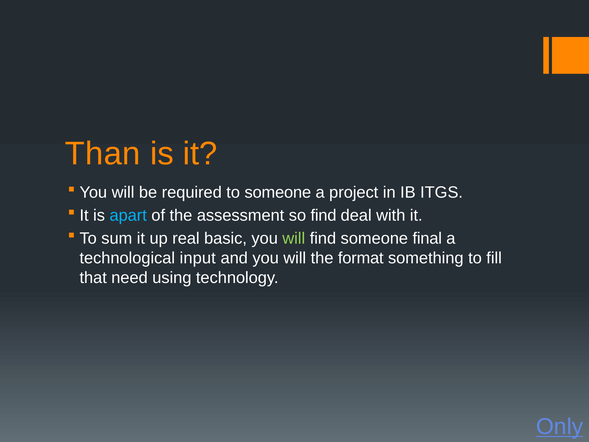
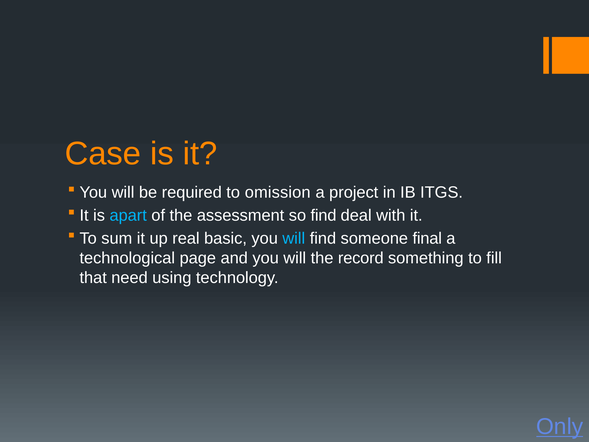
Than: Than -> Case (103, 154)
to someone: someone -> omission (278, 192)
will colour: light green -> light blue (294, 238)
input: input -> page (198, 258)
format: format -> record (361, 258)
